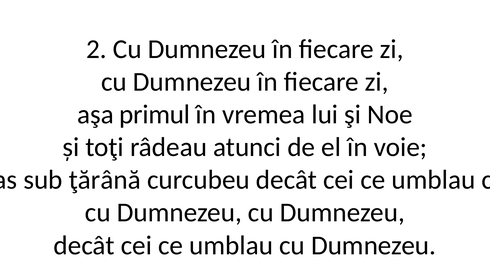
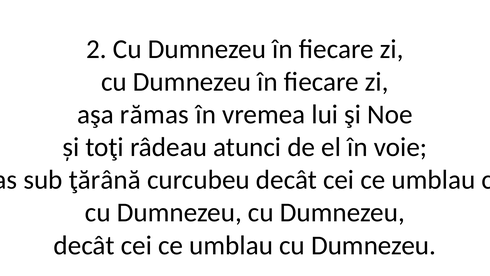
aşa primul: primul -> rămas (154, 114)
